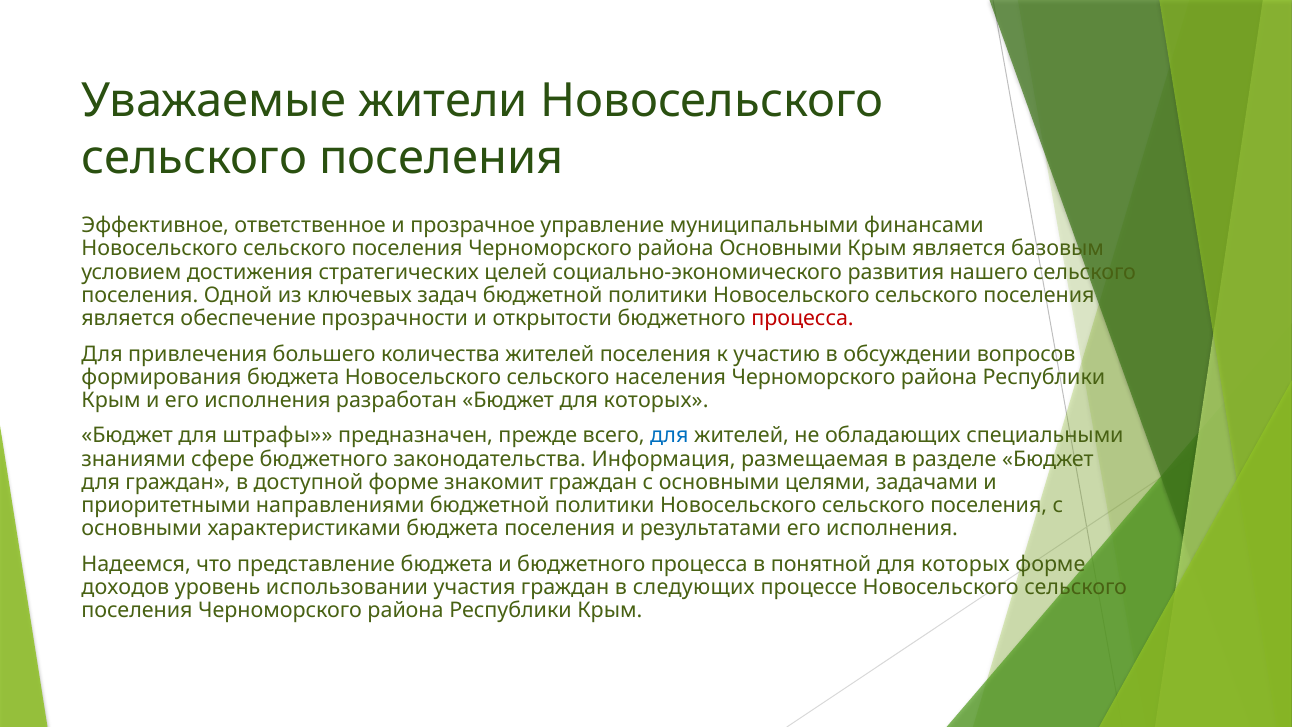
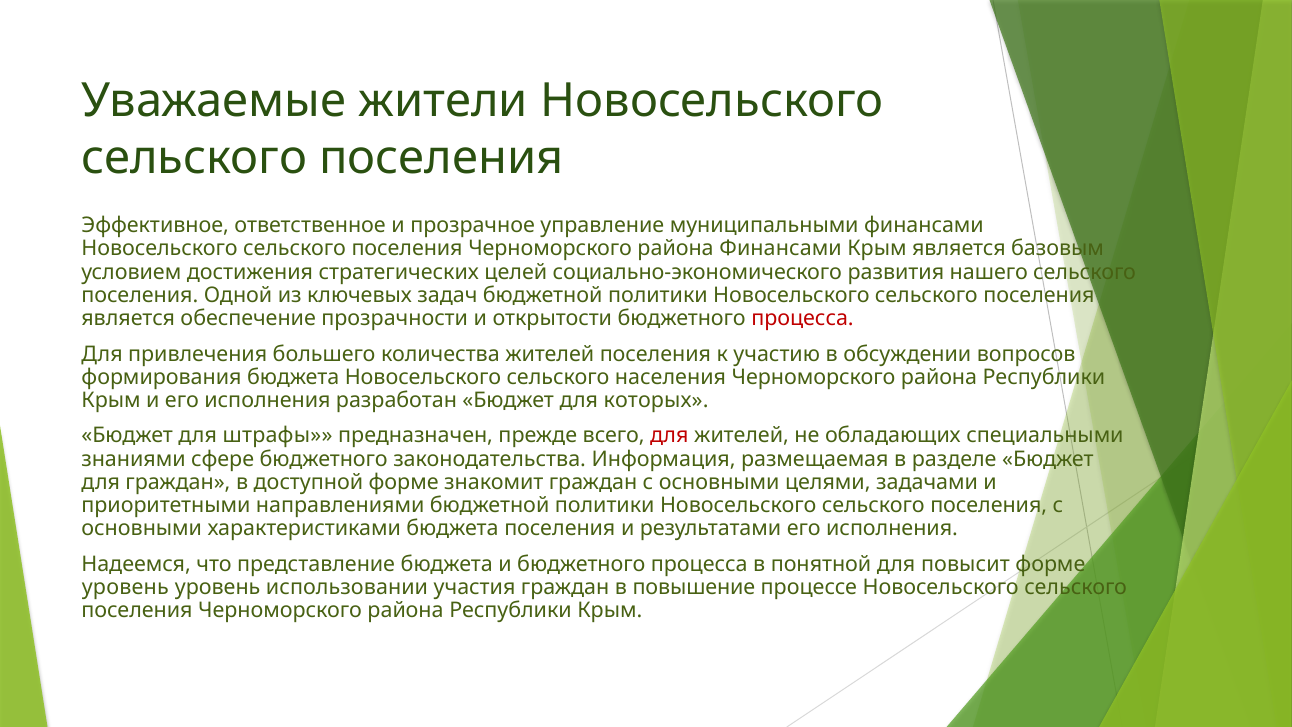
района Основными: Основными -> Финансами (781, 249)
для colour: blue -> red (669, 436)
понятной для которых: которых -> повысит (965, 564)
доходов: доходов -> уровень (125, 587)
следующих: следующих -> повышение (694, 587)
